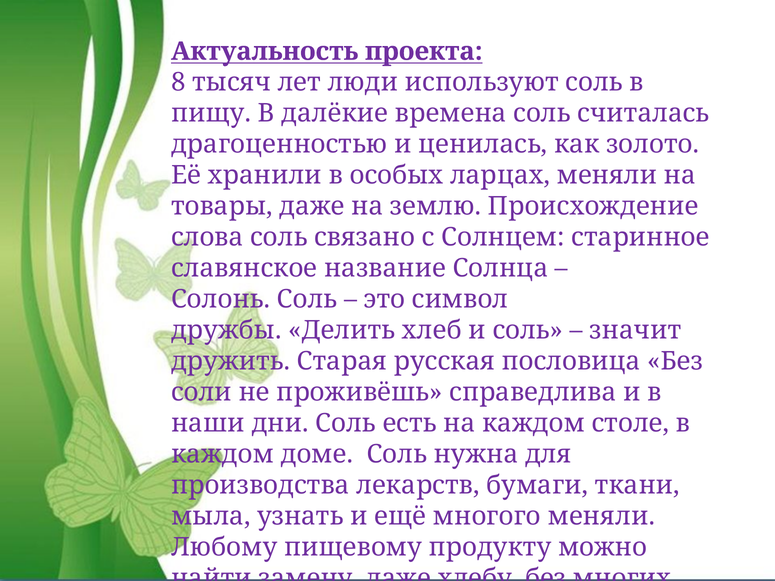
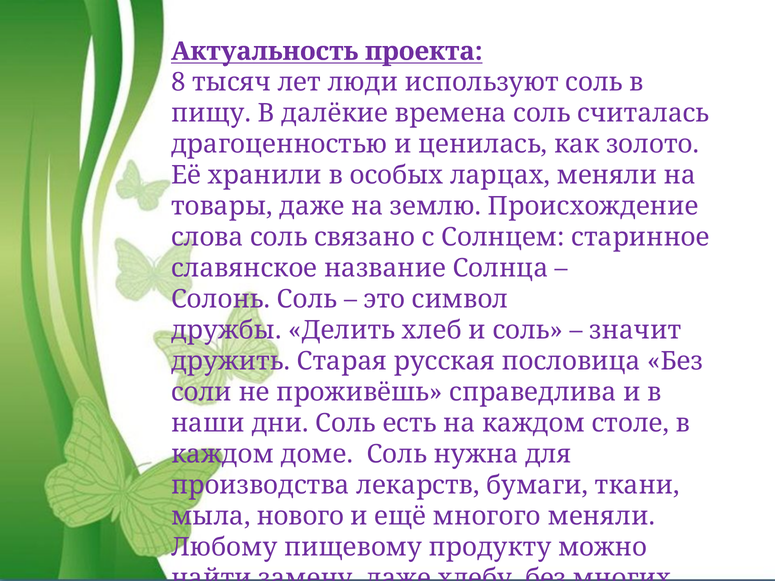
узнать: узнать -> нового (300, 516)
